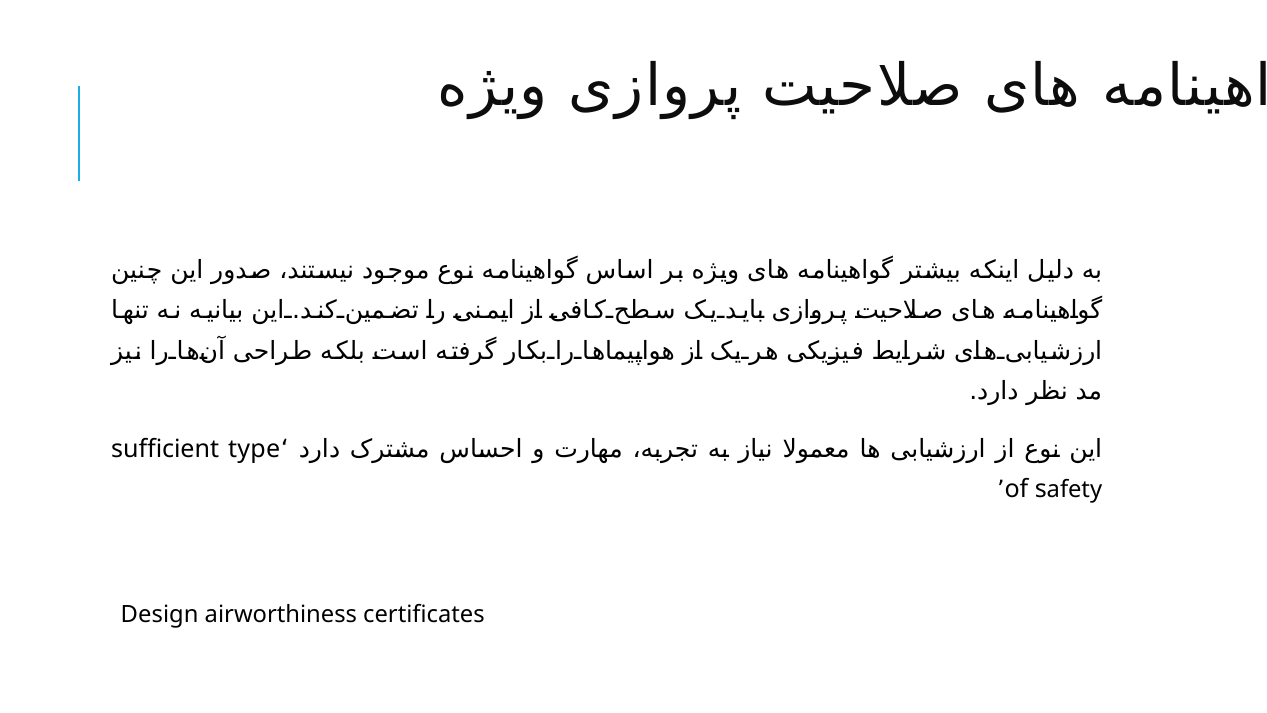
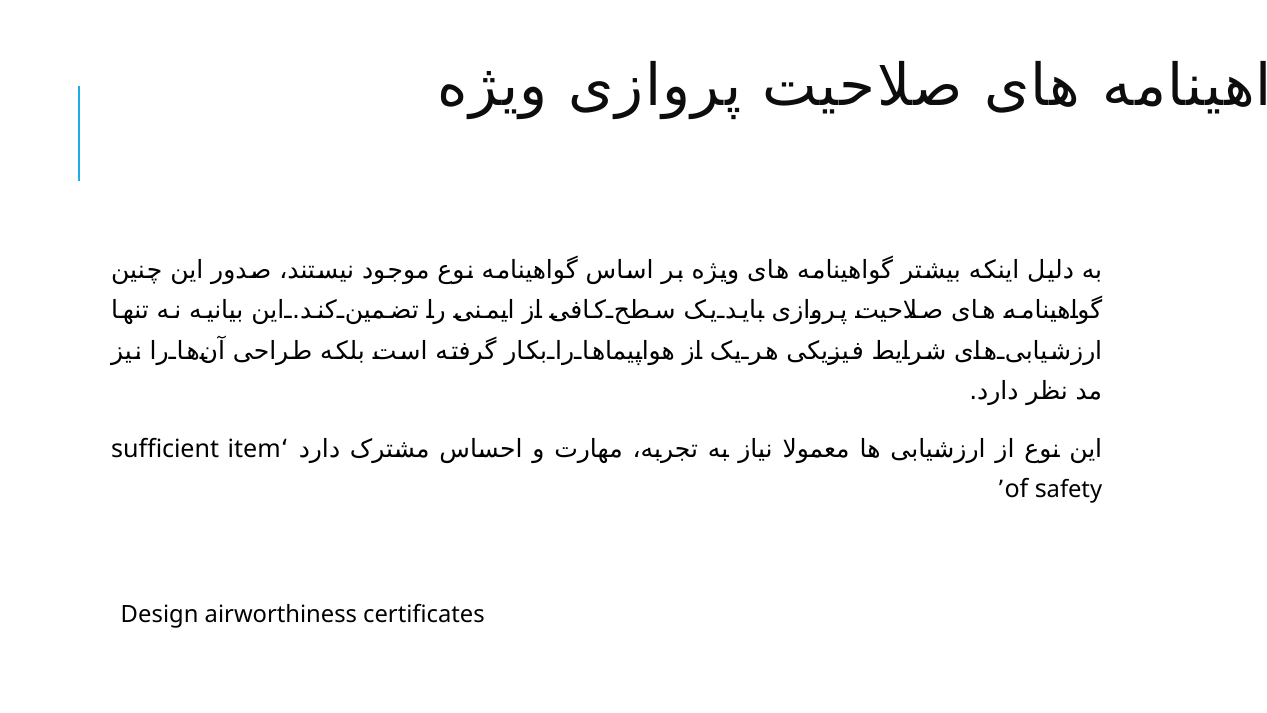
type: type -> item (254, 449)
